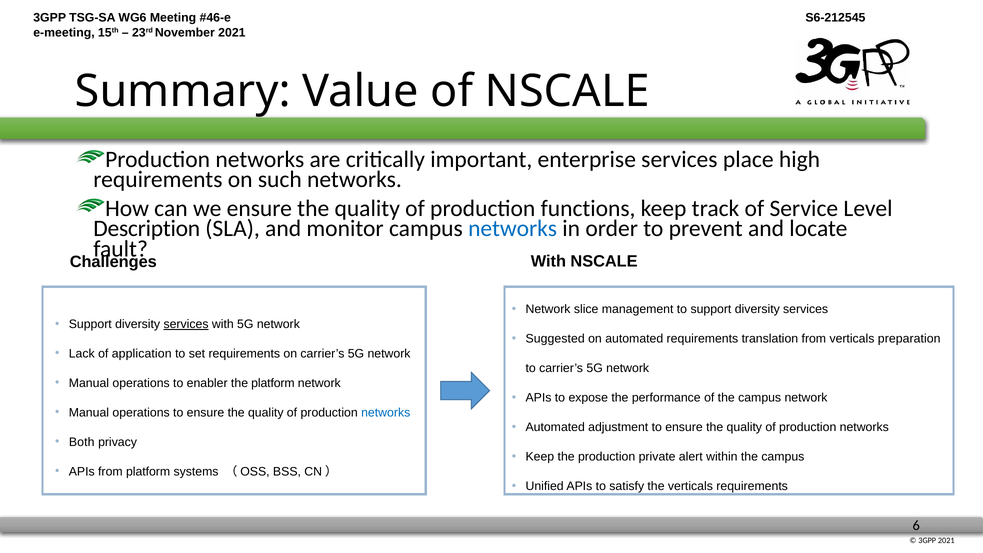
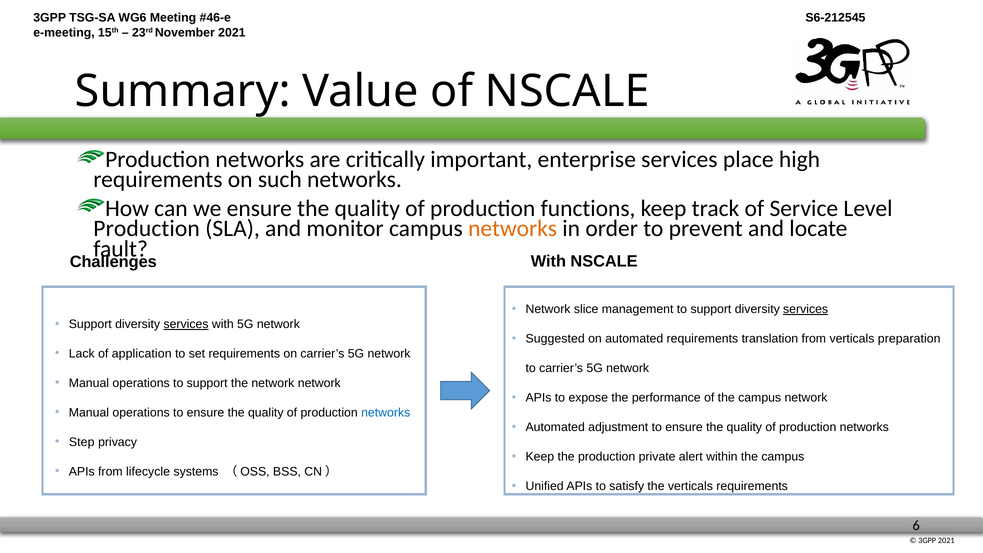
Description: Description -> Production (147, 229)
networks colour: blue -> orange (513, 229)
services underline: none -> present (806, 309)
operations to enabler: enabler -> support (207, 383)
the platform: platform -> network (273, 383)
Both: Both -> Step (82, 442)
from platform: platform -> lifecycle (148, 472)
